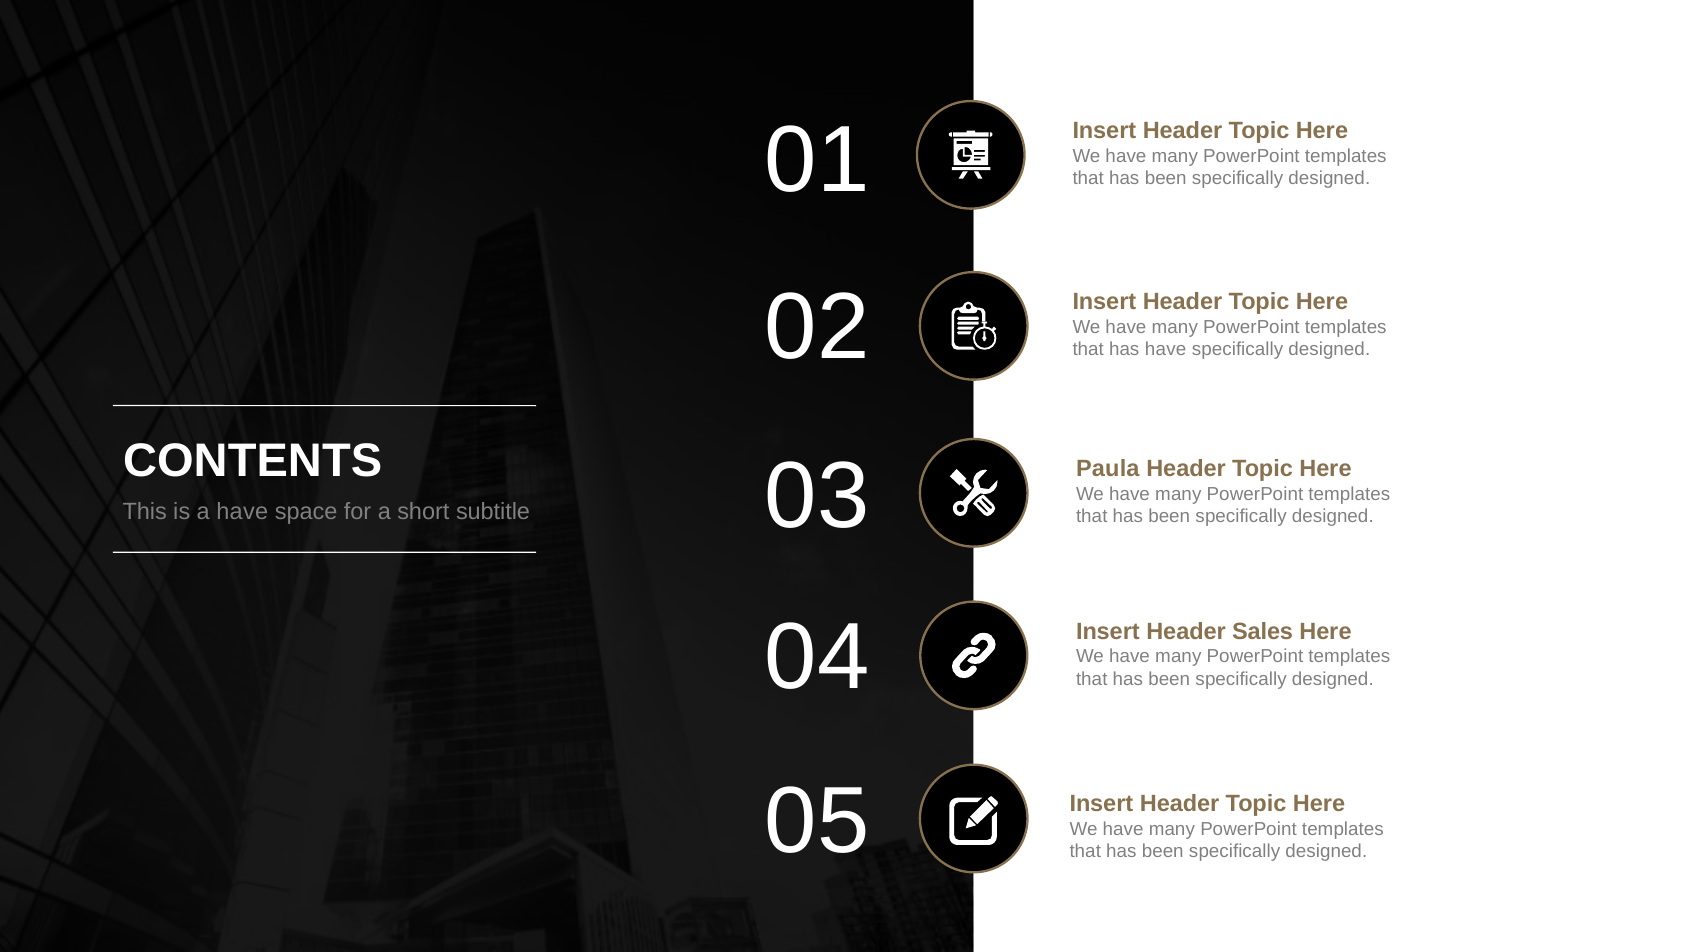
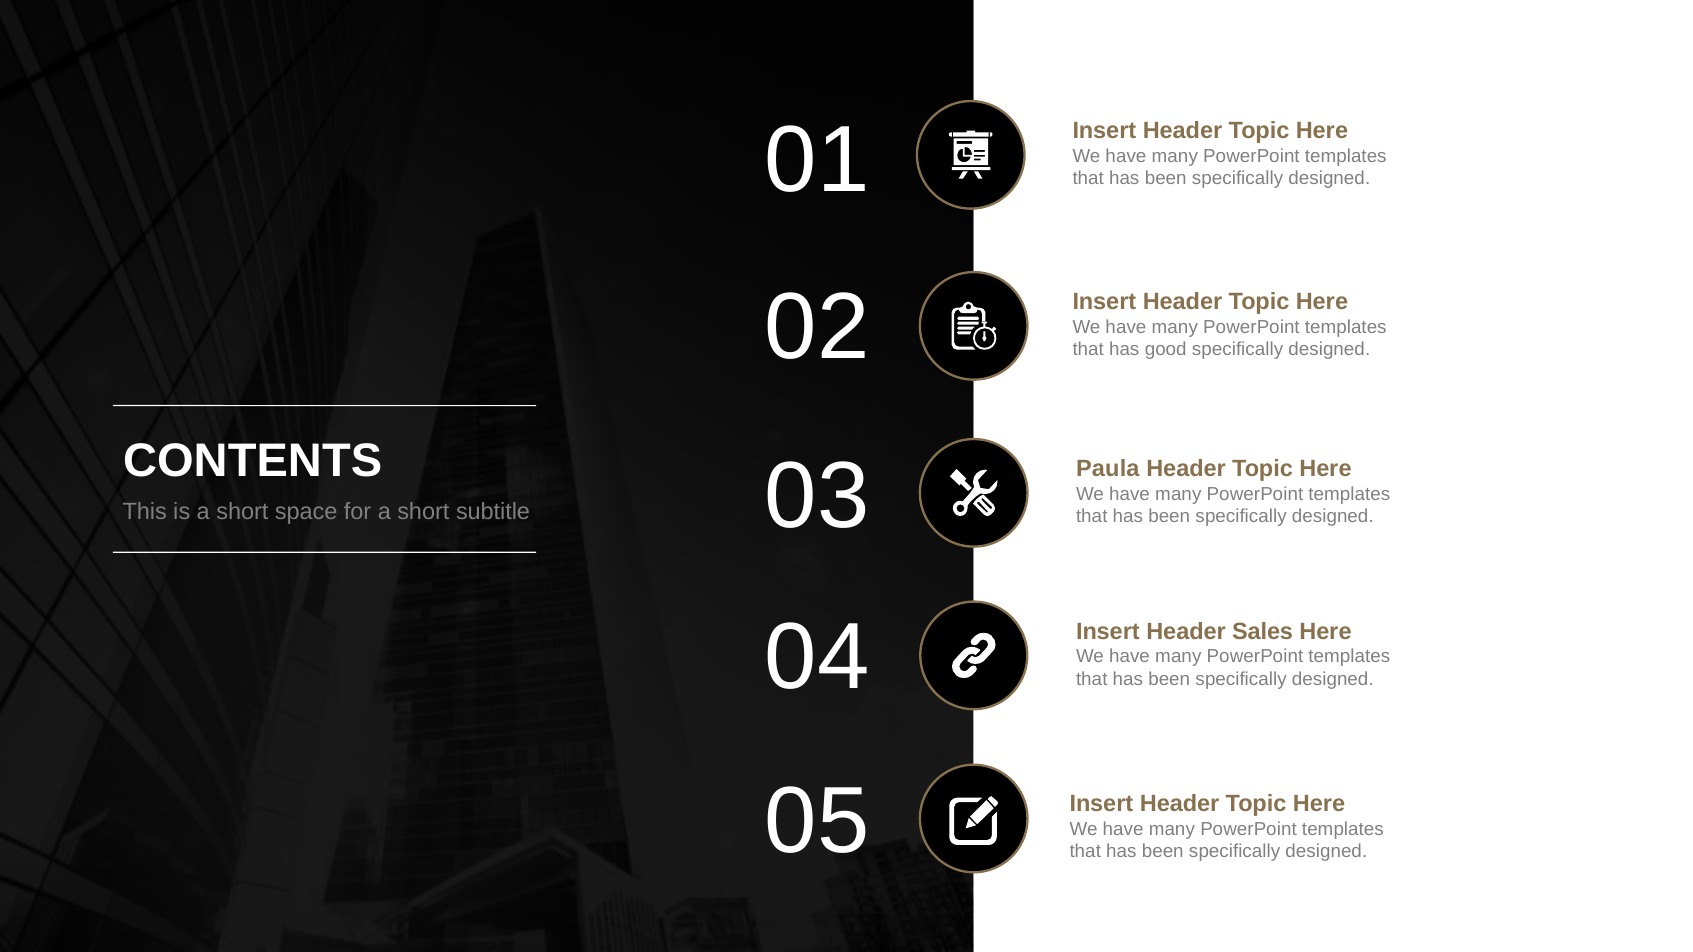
has have: have -> good (1166, 350)
is a have: have -> short (242, 512)
